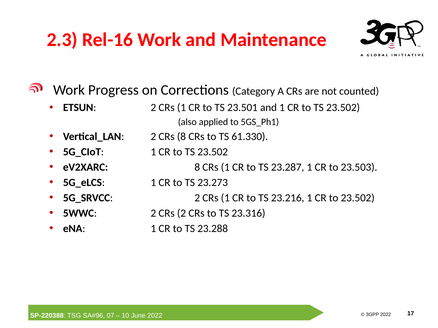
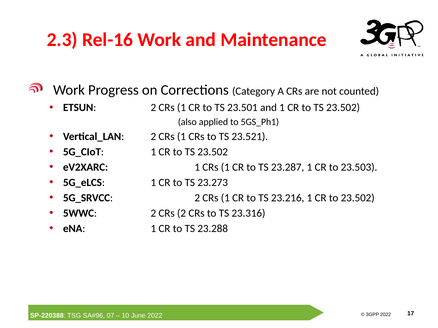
Vertical_LAN 2 CRs 8: 8 -> 1 (182, 137)
61.330: 61.330 -> 23.521 (250, 137)
eV2XARC 8: 8 -> 1 (197, 167)
